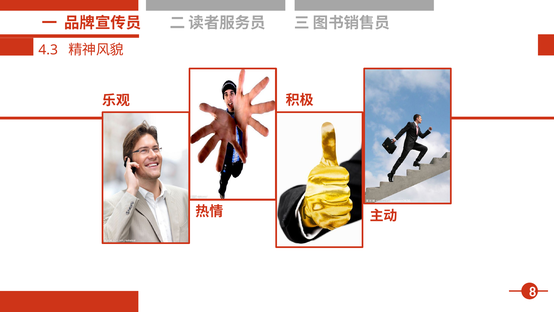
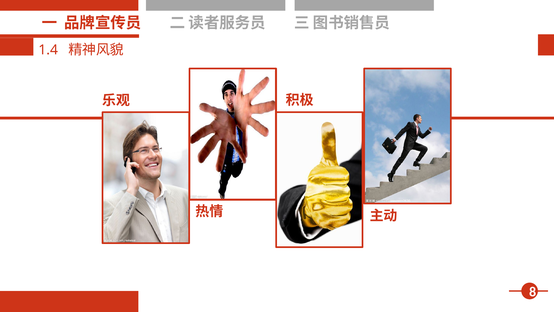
4.3: 4.3 -> 1.4 (48, 50)
